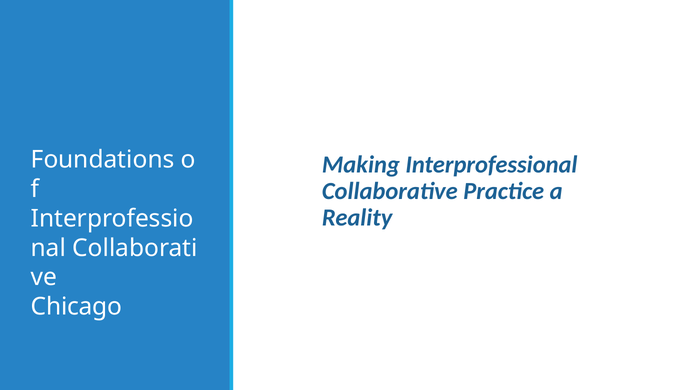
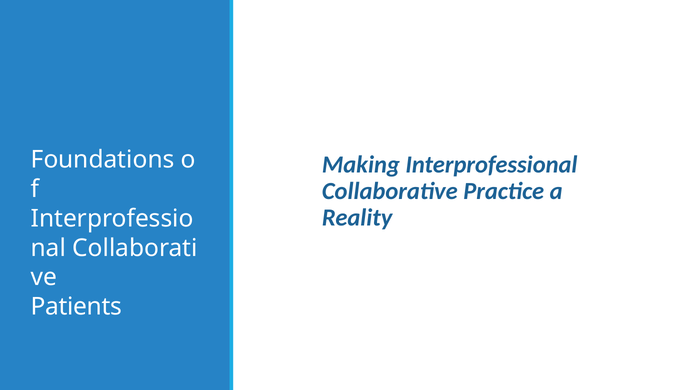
Chicago: Chicago -> Patients (76, 307)
